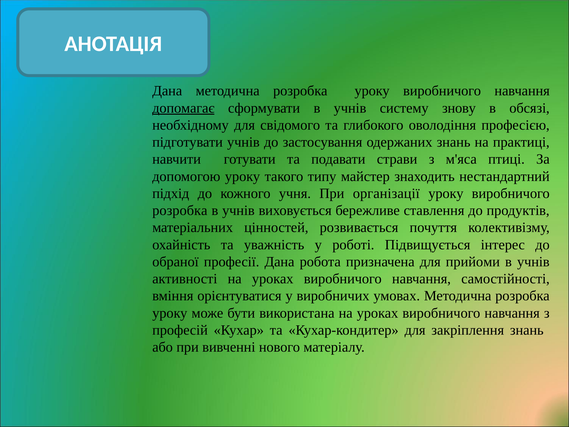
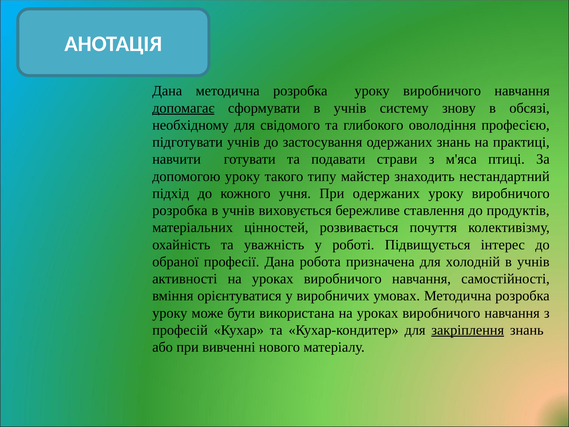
При організації: організації -> одержаних (386, 193)
прийоми: прийоми -> холодній (473, 262)
закріплення underline: none -> present (468, 330)
